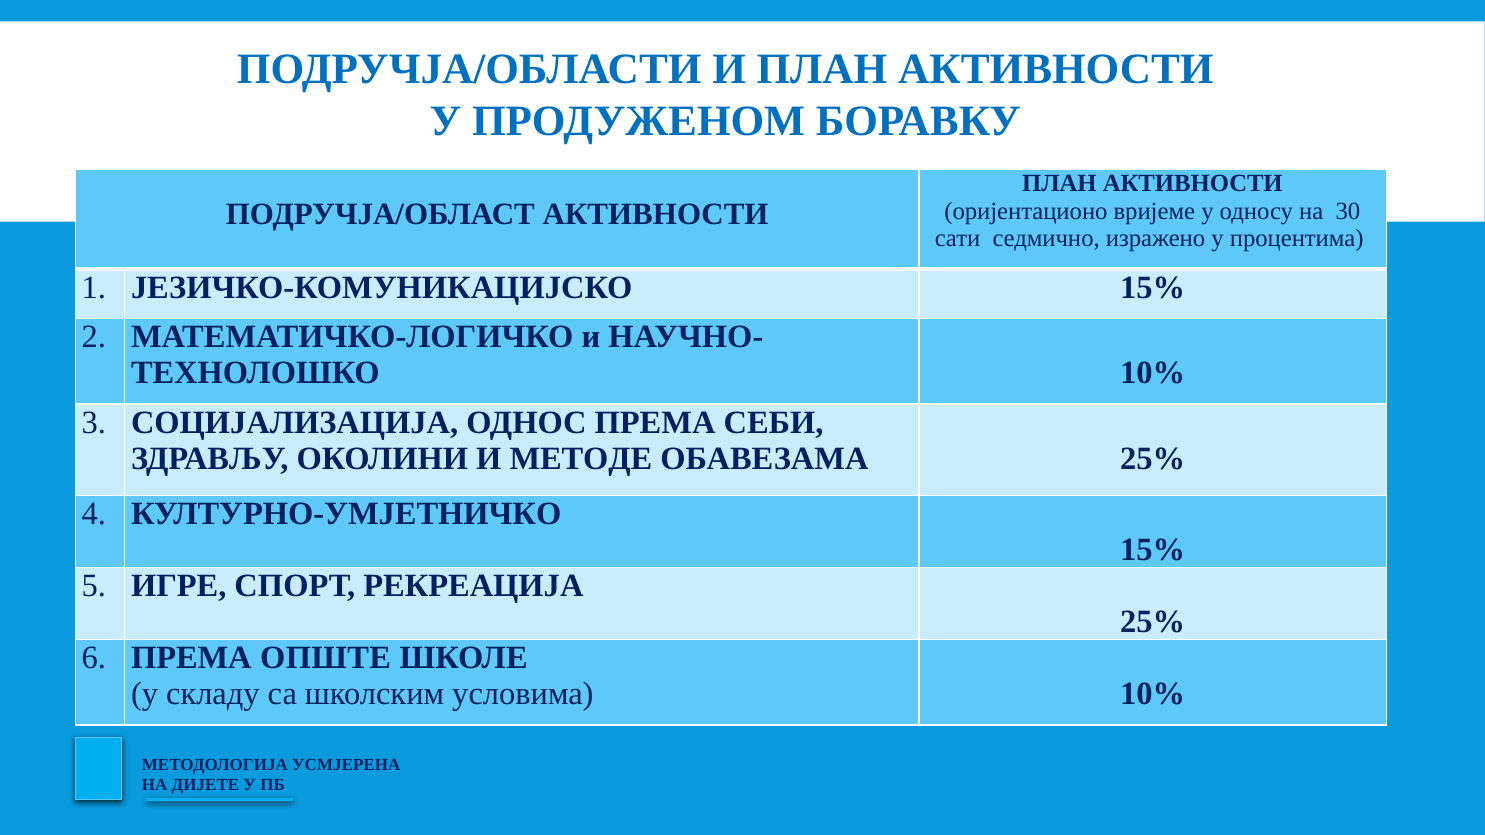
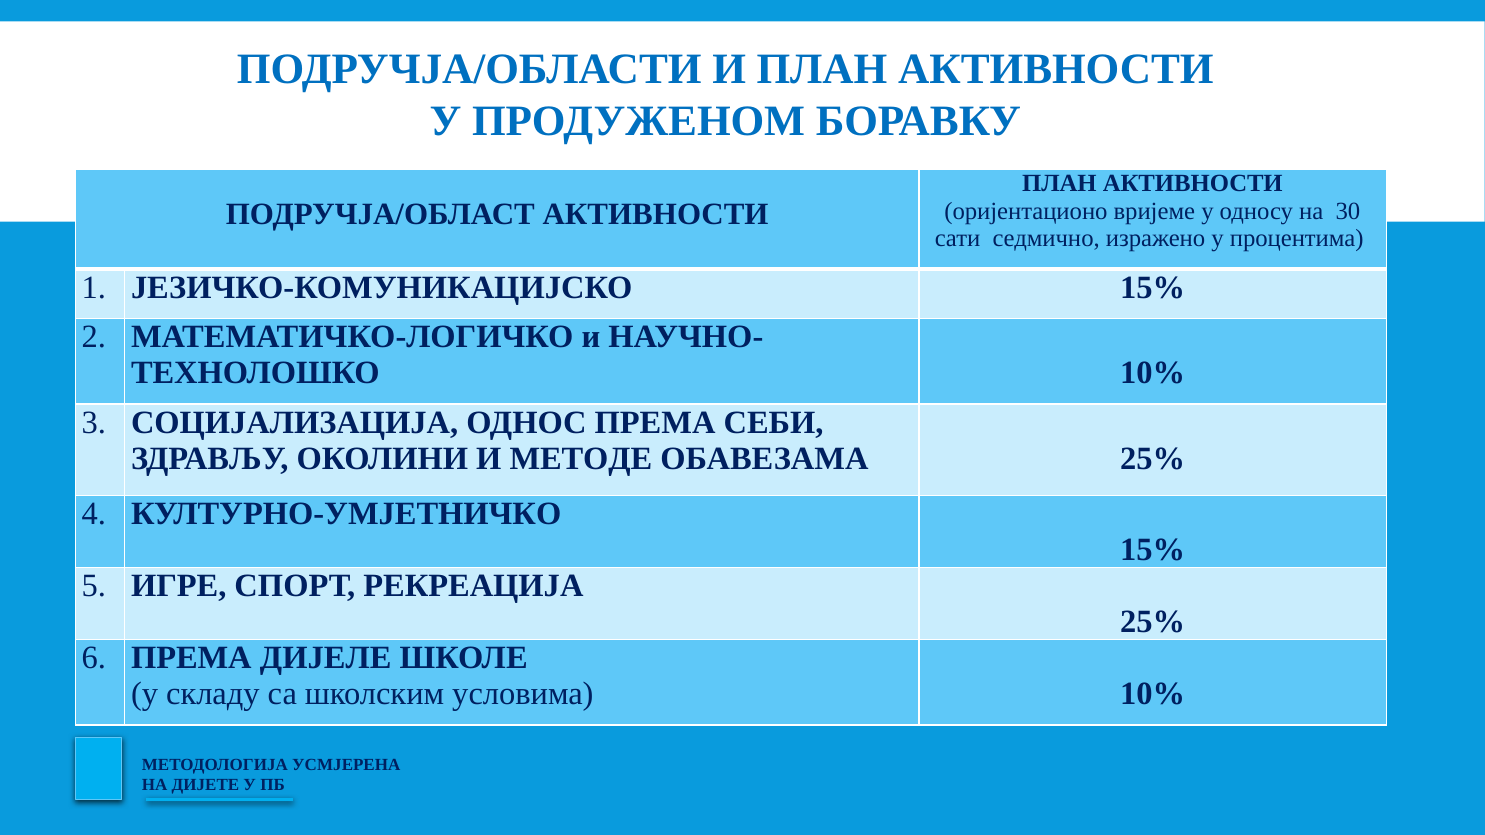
ОПШТЕ: ОПШТЕ -> ДИЈЕЛЕ (326, 658)
